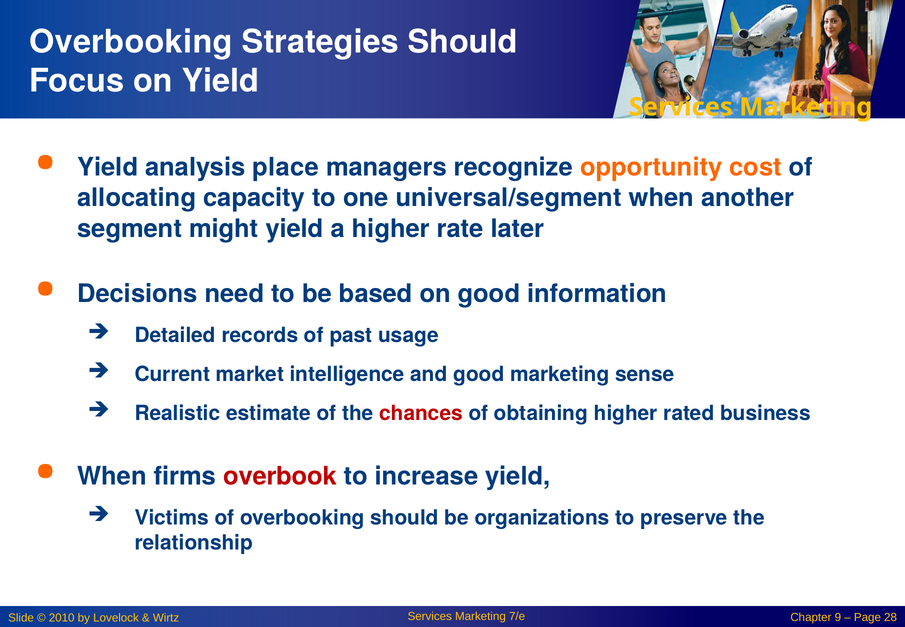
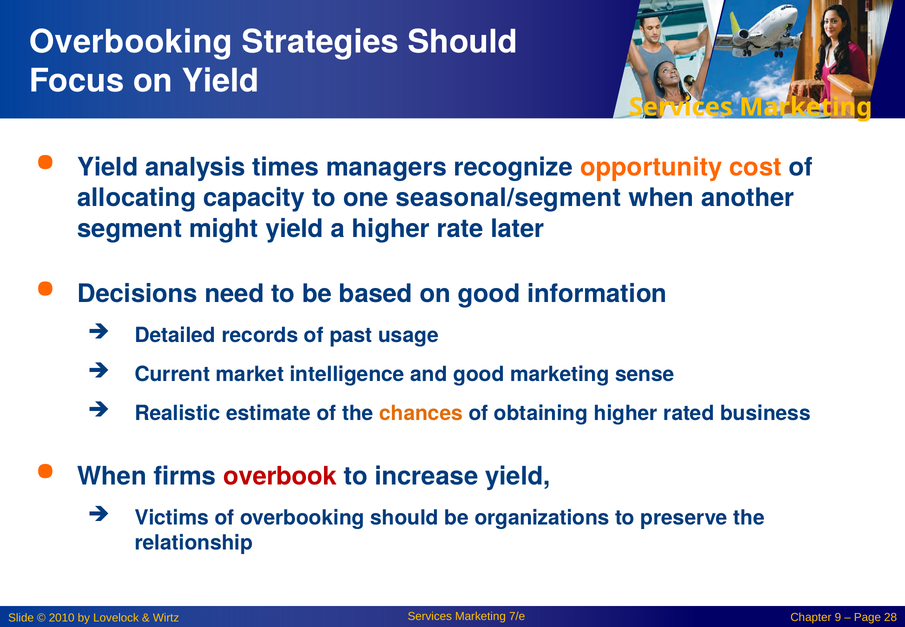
place: place -> times (286, 167)
universal/segment: universal/segment -> seasonal/segment (508, 198)
chances colour: red -> orange (421, 413)
